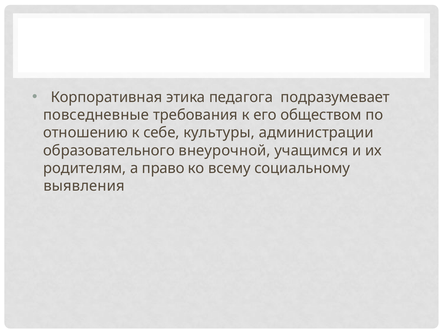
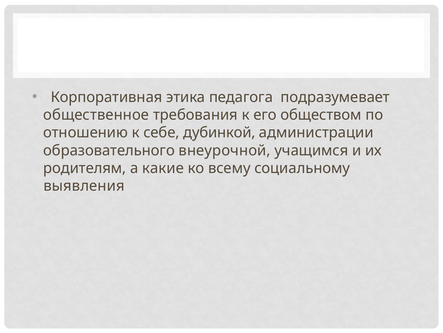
повседневные: повседневные -> общественное (96, 115)
культуры: культуры -> дубинкой (219, 132)
право: право -> какие (163, 168)
